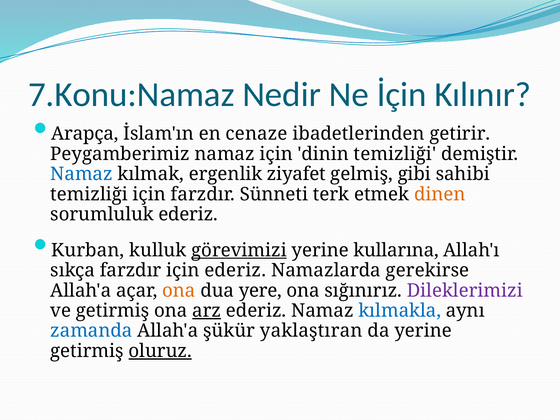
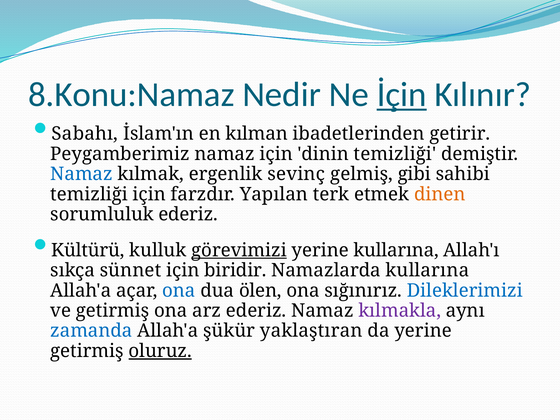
7.Konu:Namaz: 7.Konu:Namaz -> 8.Konu:Namaz (131, 95)
İçin underline: none -> present (402, 95)
Arapça: Arapça -> Sabahı (85, 134)
cenaze: cenaze -> kılman (257, 134)
ziyafet: ziyafet -> sevinç (296, 174)
Sünneti: Sünneti -> Yapılan (274, 194)
Kurban: Kurban -> Kültürü (88, 250)
sıkça farzdır: farzdır -> sünnet (131, 270)
için ederiz: ederiz -> biridir (235, 270)
Namazlarda gerekirse: gerekirse -> kullarına (427, 270)
ona colour: orange -> blue (179, 291)
yere: yere -> ölen (260, 291)
Dileklerimizi colour: purple -> blue (465, 291)
arz underline: present -> none (207, 311)
kılmakla colour: blue -> purple (400, 311)
